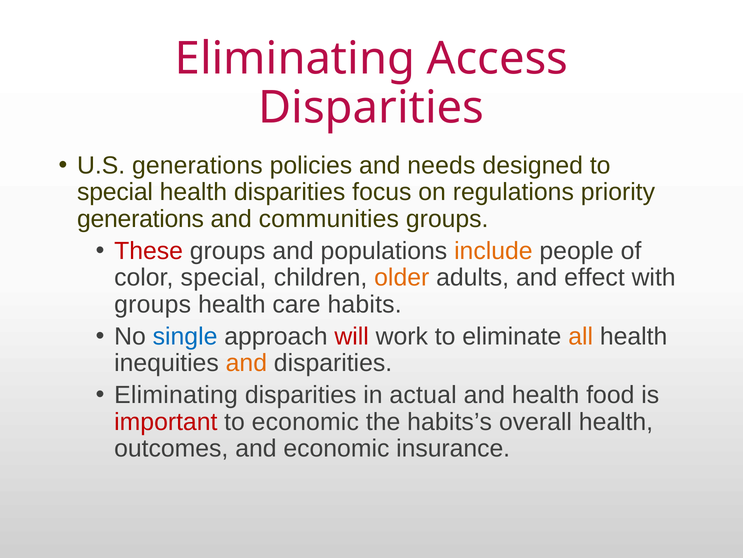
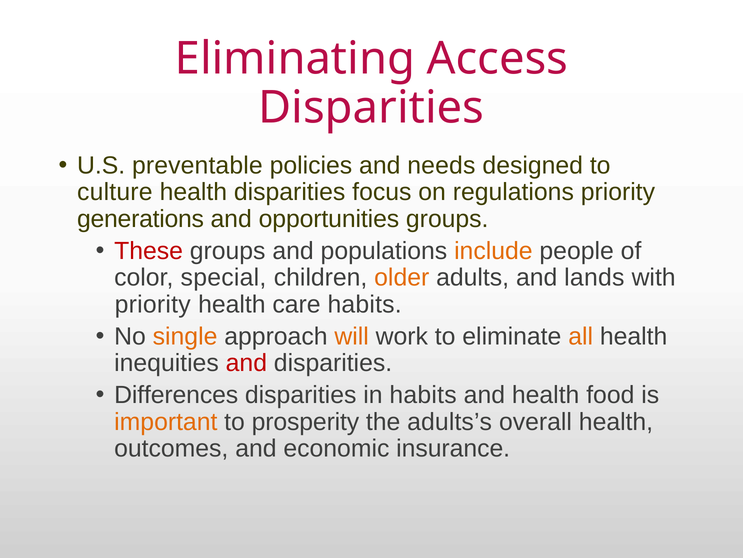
U.S generations: generations -> preventable (197, 165)
special: special -> culture (115, 192)
communities: communities -> opportunities (329, 219)
effect: effect -> lands (594, 277)
groups: groups -> priority (153, 304)
single colour: blue -> orange (185, 336)
will colour: red -> orange (352, 336)
and colour: orange -> red (246, 363)
Eliminating: Eliminating -> Differences (176, 395)
in actual: actual -> habits (423, 395)
important colour: red -> orange (166, 421)
to economic: economic -> prosperity (305, 421)
habits’s: habits’s -> adults’s (450, 421)
